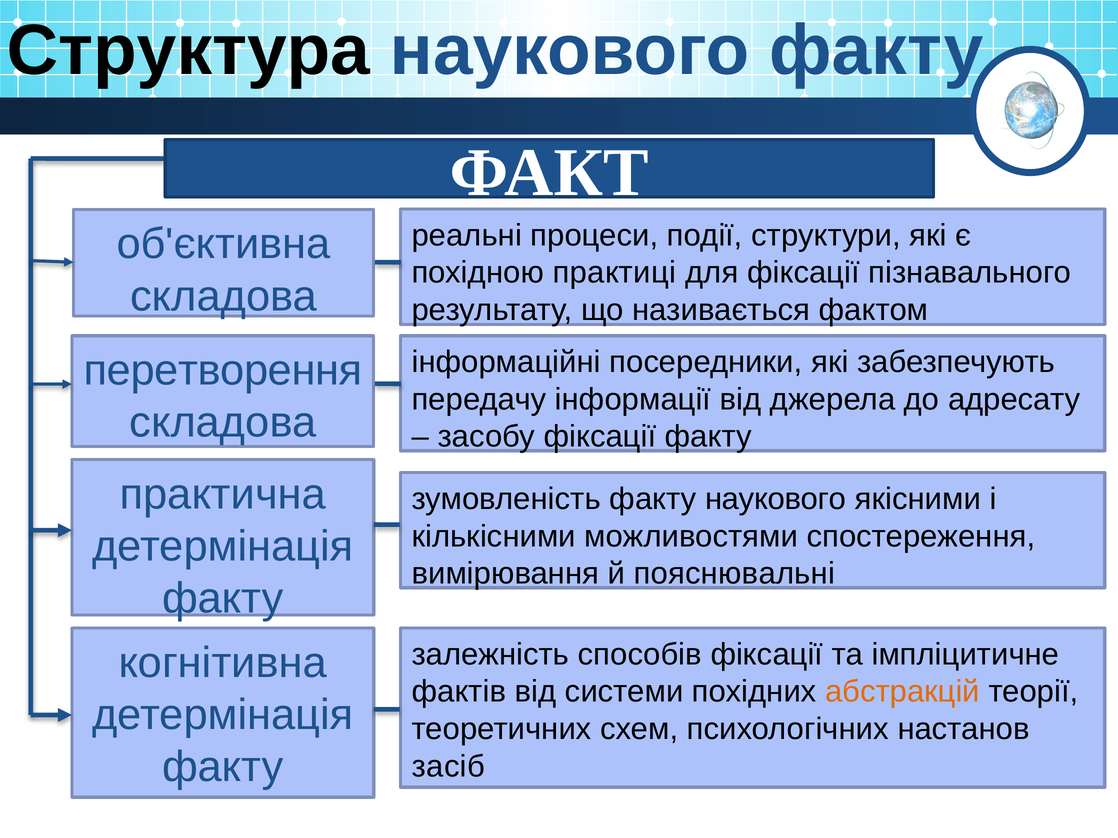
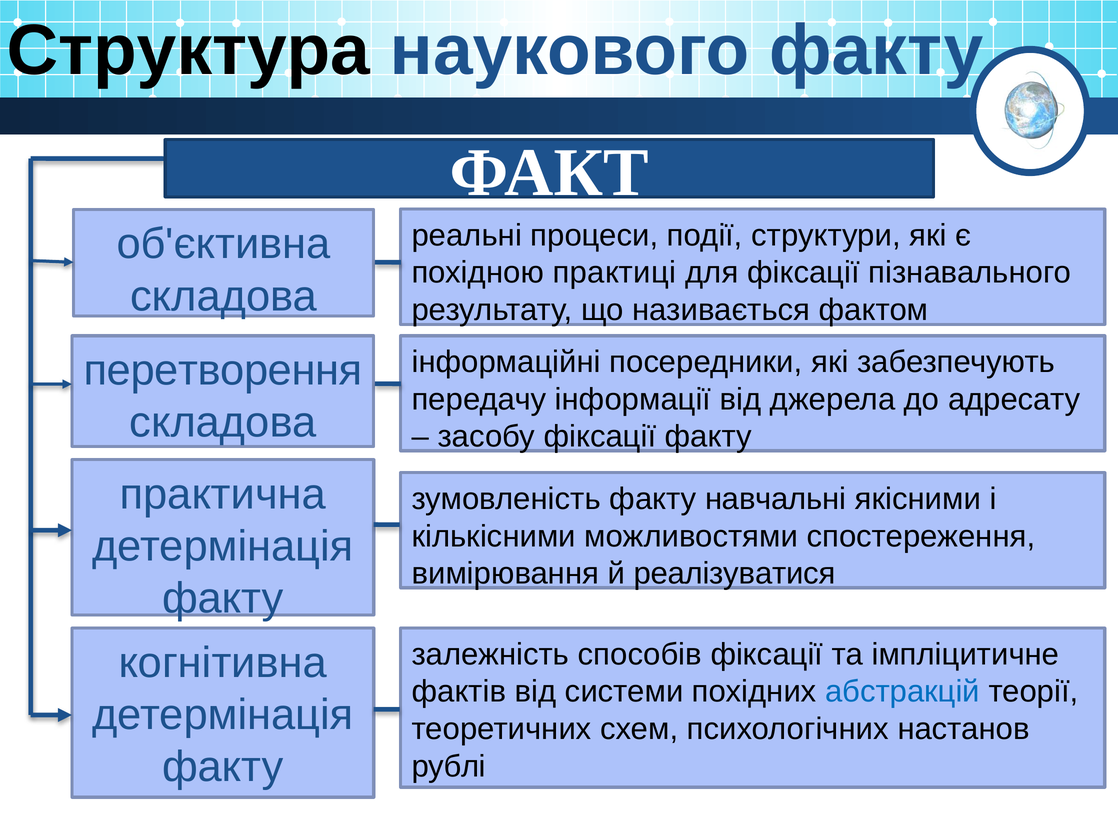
факту наукового: наукового -> навчальні (776, 499)
пояснювальні: пояснювальні -> реалізуватися (735, 574)
абстракцій colour: orange -> blue (902, 692)
засіб: засіб -> рублі (449, 767)
